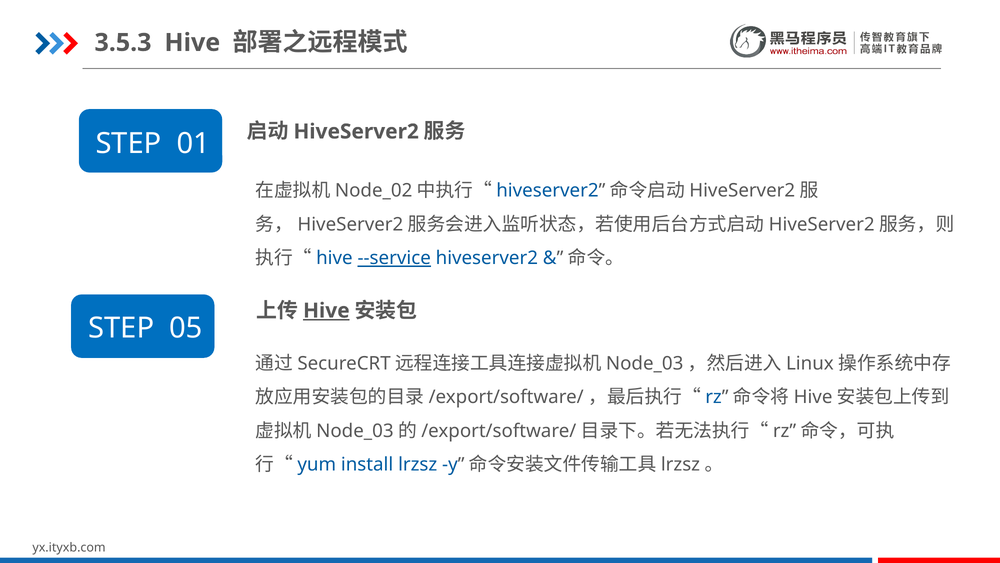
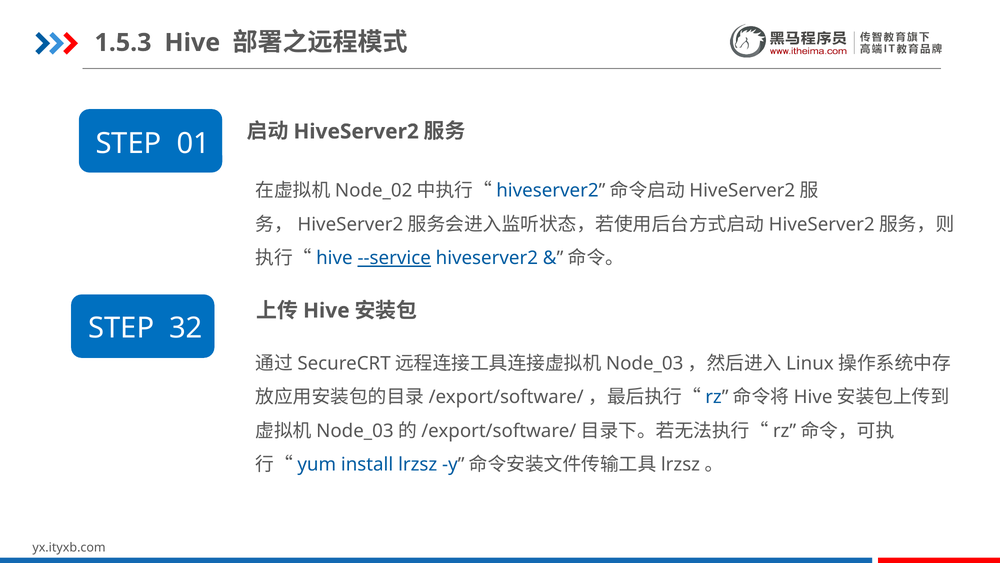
3.5.3: 3.5.3 -> 1.5.3 (123, 43)
Hive underline: present -> none (326, 311)
05: 05 -> 32 (186, 328)
